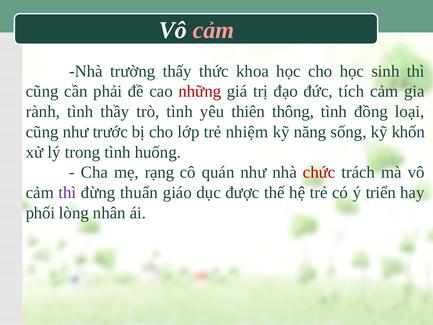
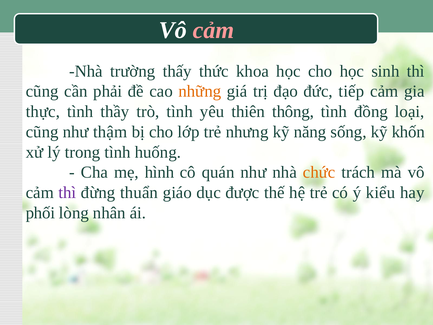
những colour: red -> orange (200, 91)
tích: tích -> tiếp (351, 91)
rành: rành -> thực (43, 112)
trước: trước -> thậm (110, 132)
nhiệm: nhiệm -> nhưng (247, 132)
rạng: rạng -> hình (159, 172)
chức colour: red -> orange (319, 172)
triển: triển -> kiểu (381, 192)
